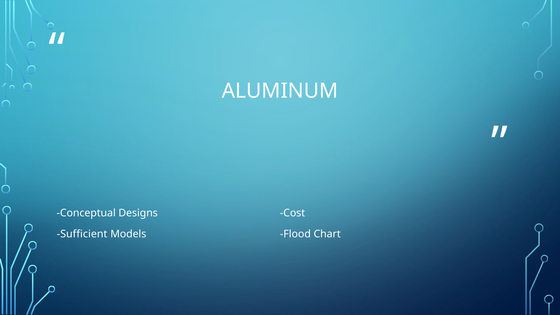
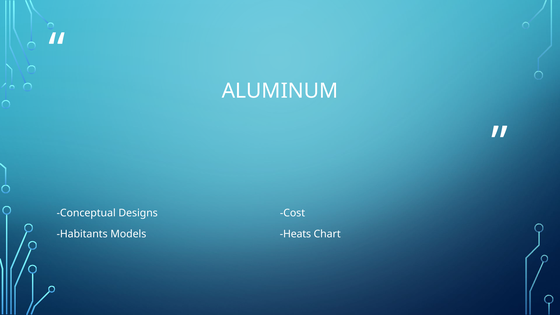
Sufficient: Sufficient -> Habitants (82, 234)
Flood: Flood -> Heats (295, 234)
